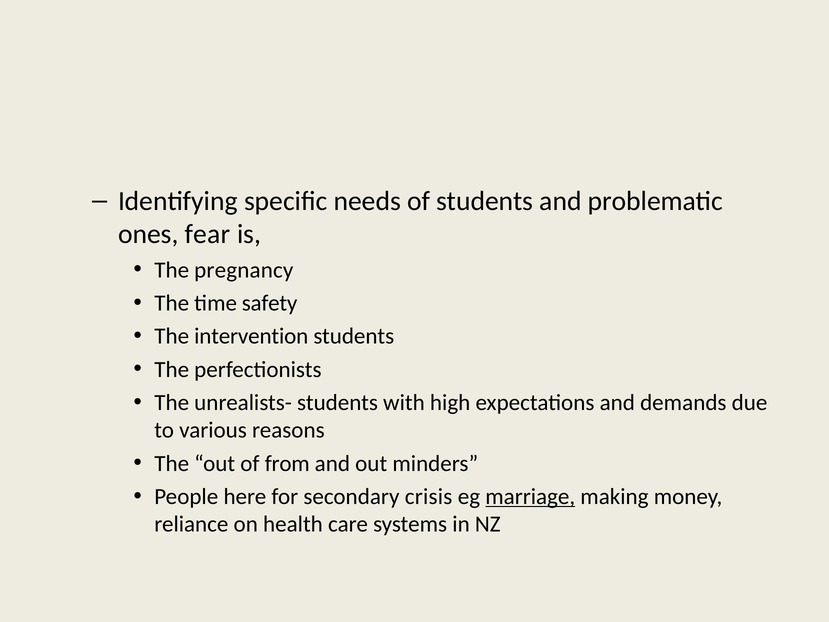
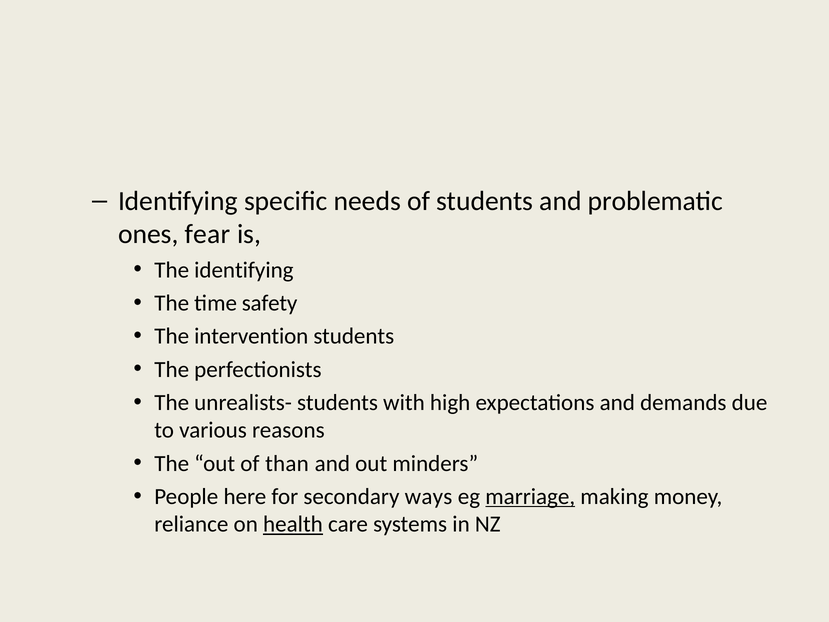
The pregnancy: pregnancy -> identifying (244, 270)
from: from -> than (287, 463)
crisis: crisis -> ways (429, 496)
health underline: none -> present (293, 524)
